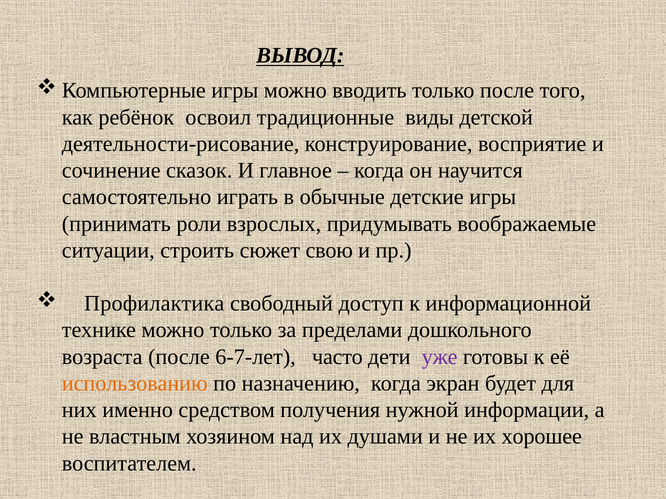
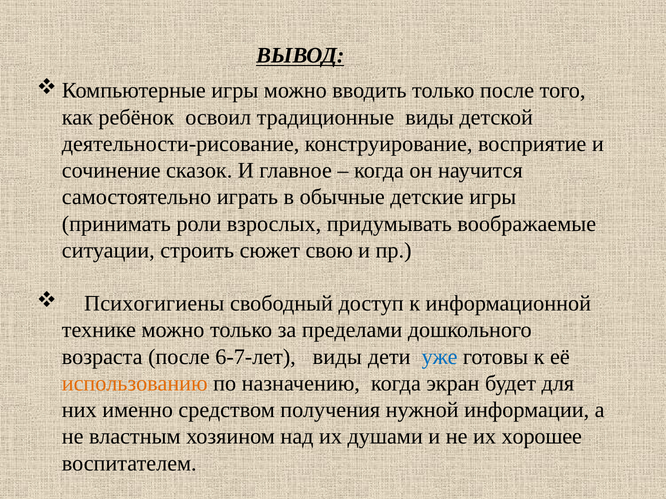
Профилактика: Профилактика -> Психогигиены (154, 304)
6-7-лет часто: часто -> виды (337, 357)
уже colour: purple -> blue (440, 357)
